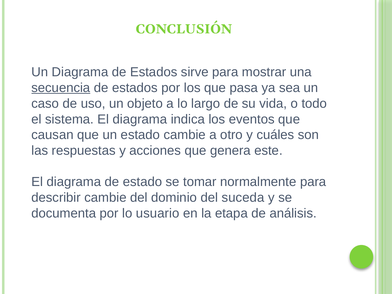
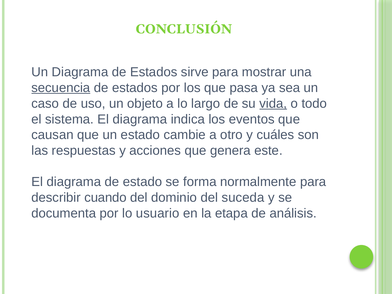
vida underline: none -> present (273, 104)
tomar: tomar -> forma (200, 182)
describir cambie: cambie -> cuando (106, 198)
